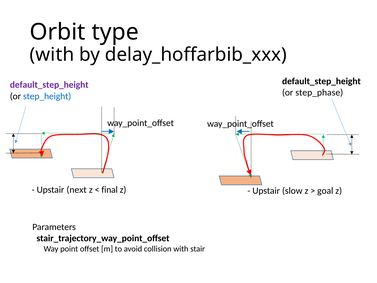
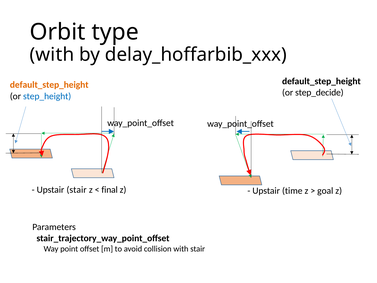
default_step_height colour: purple -> orange (49, 85)
step_phase: step_phase -> step_decide (319, 92)
Upstair next: next -> stair (77, 189)
slow: slow -> time (292, 190)
